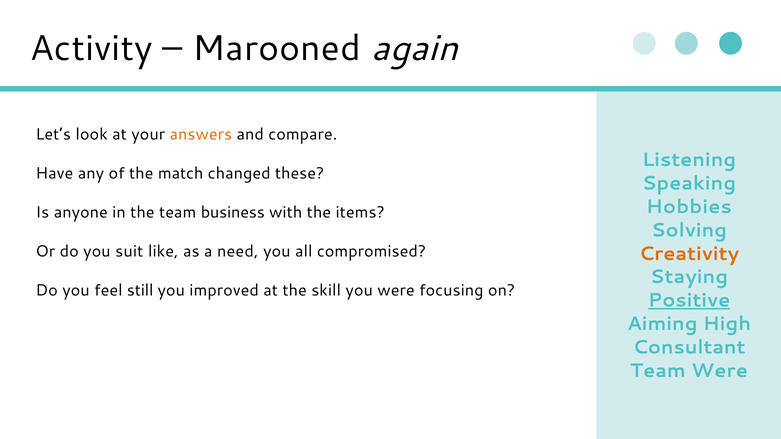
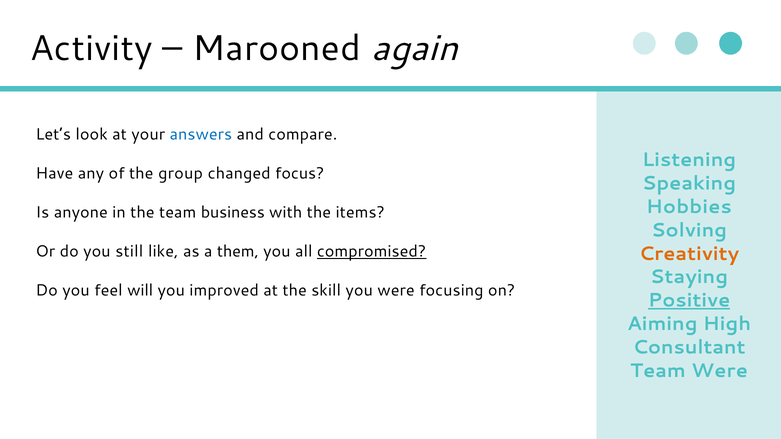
answers colour: orange -> blue (201, 134)
match: match -> group (181, 174)
these: these -> focus (300, 174)
suit: suit -> still (129, 252)
need: need -> them (238, 252)
compromised underline: none -> present (372, 252)
still: still -> will (140, 291)
